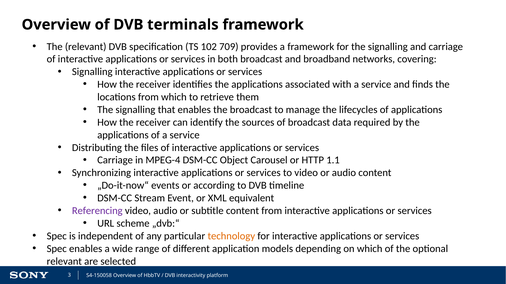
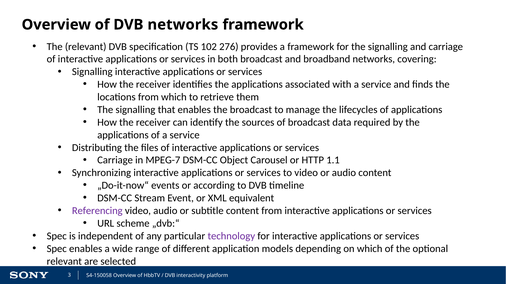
DVB terminals: terminals -> networks (183, 25)
709: 709 -> 276 (229, 47)
MPEG-4: MPEG-4 -> MPEG-7 (163, 160)
technology colour: orange -> purple (231, 236)
